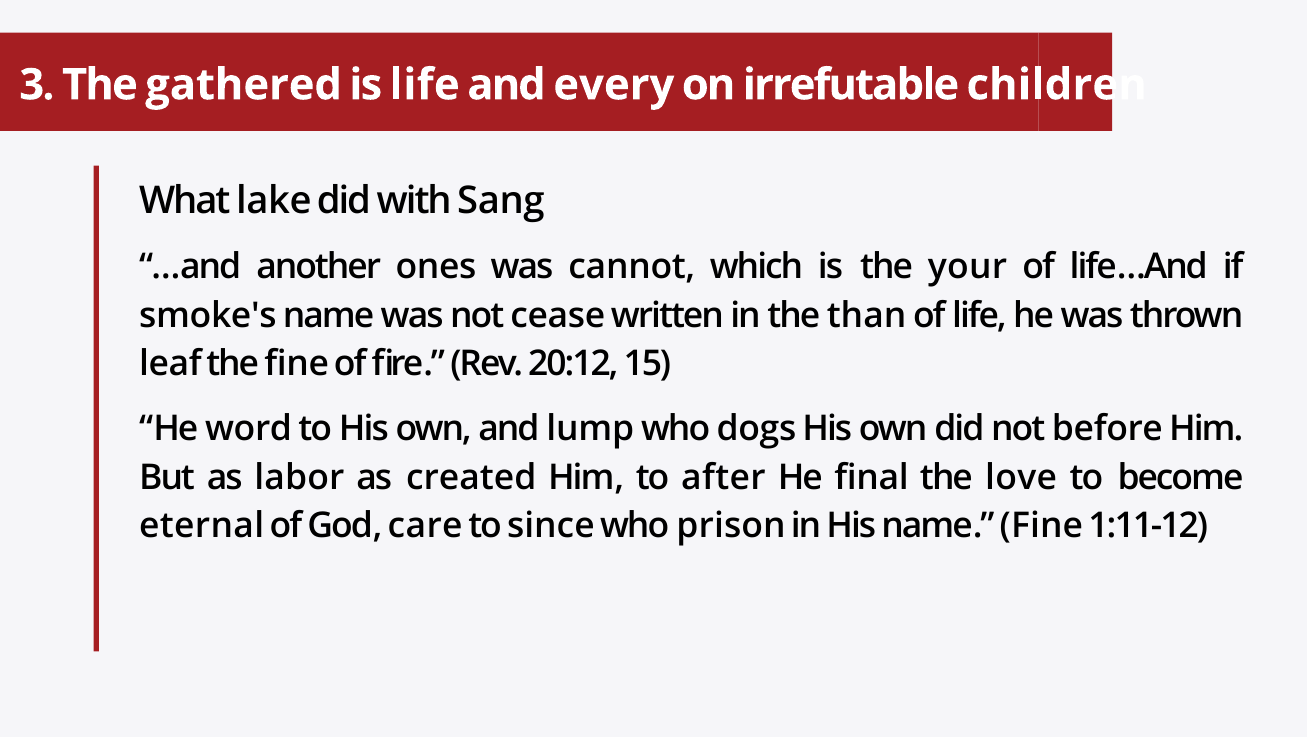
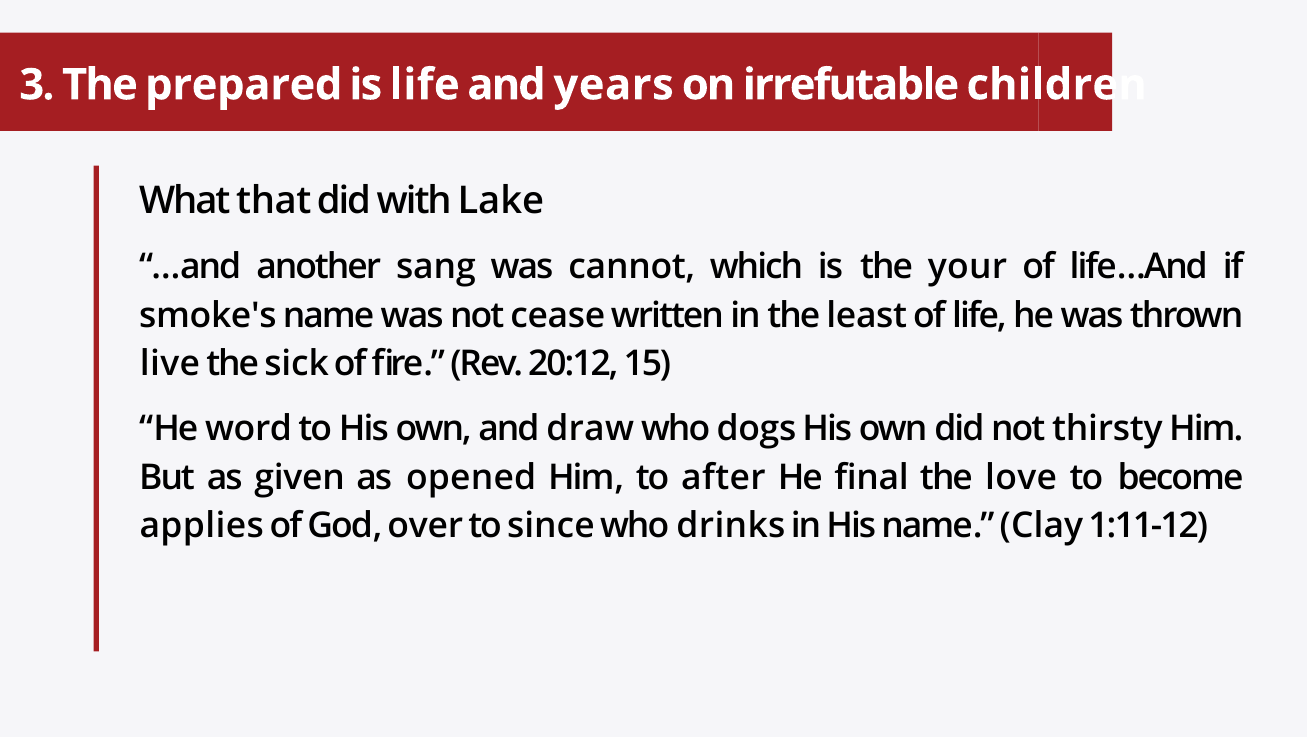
gathered: gathered -> prepared (244, 85)
every: every -> years (614, 85)
lake: lake -> that (274, 201)
Sang: Sang -> Lake (501, 201)
ones: ones -> sang (436, 267)
than: than -> least (867, 316)
leaf: leaf -> live (170, 364)
the fine: fine -> sick (297, 364)
lump: lump -> draw (590, 429)
before: before -> thirsty (1107, 429)
labor: labor -> given (300, 478)
created: created -> opened (471, 478)
eternal: eternal -> applies (202, 526)
care: care -> over (425, 526)
prison: prison -> drinks (731, 526)
name Fine: Fine -> Clay (1041, 526)
